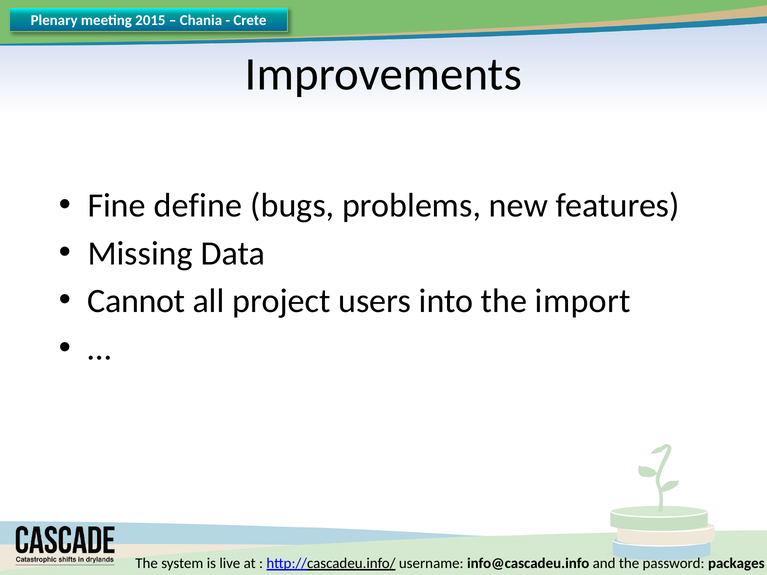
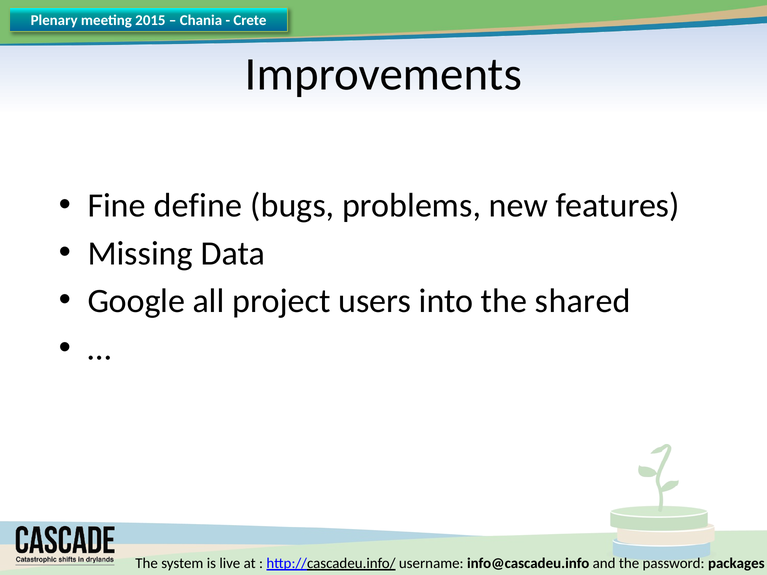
Cannot: Cannot -> Google (136, 301)
import: import -> shared (583, 301)
